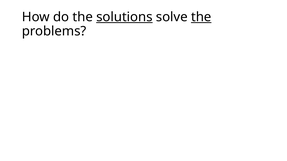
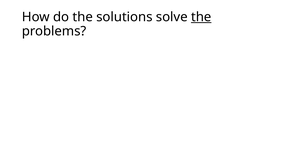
solutions underline: present -> none (124, 17)
